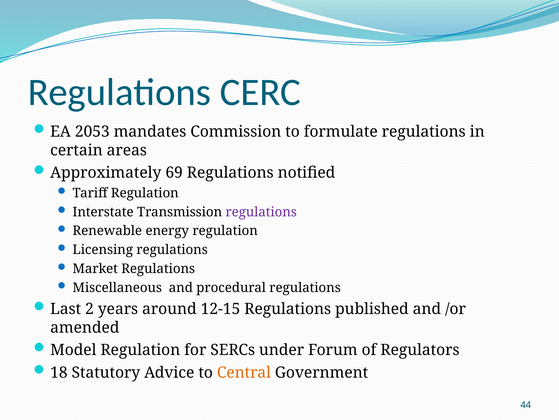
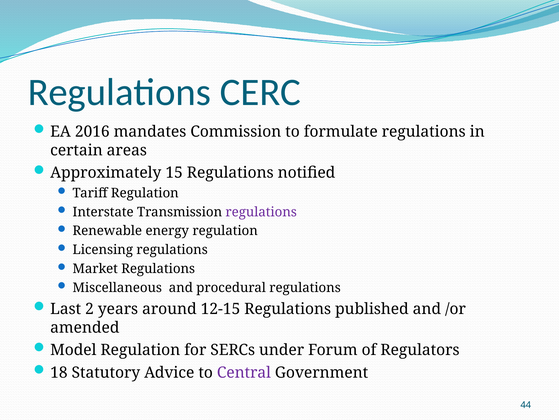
2053: 2053 -> 2016 (92, 131)
69: 69 -> 15 (174, 172)
Central colour: orange -> purple (244, 372)
